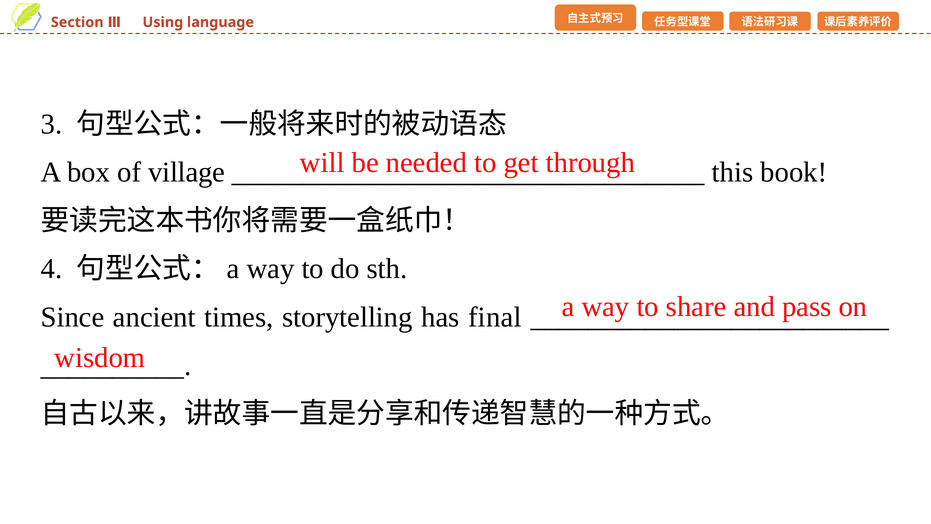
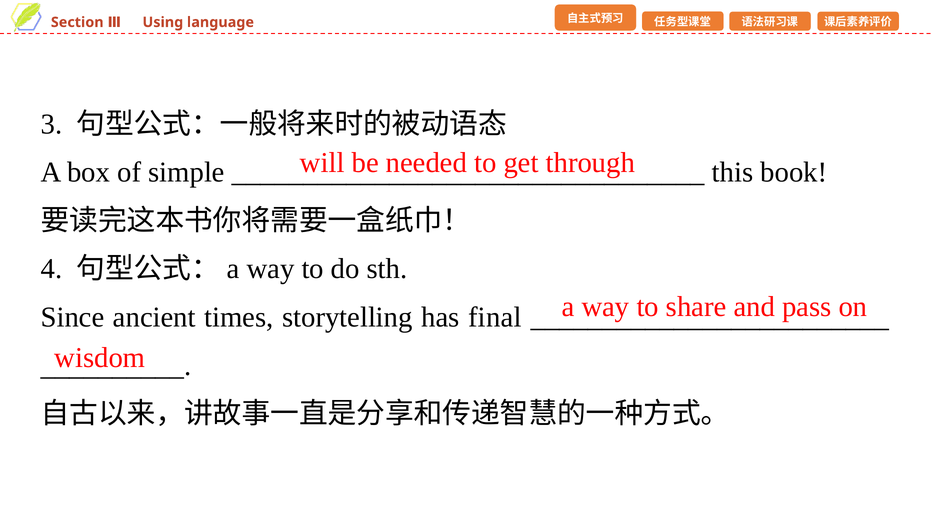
village: village -> simple (186, 172)
